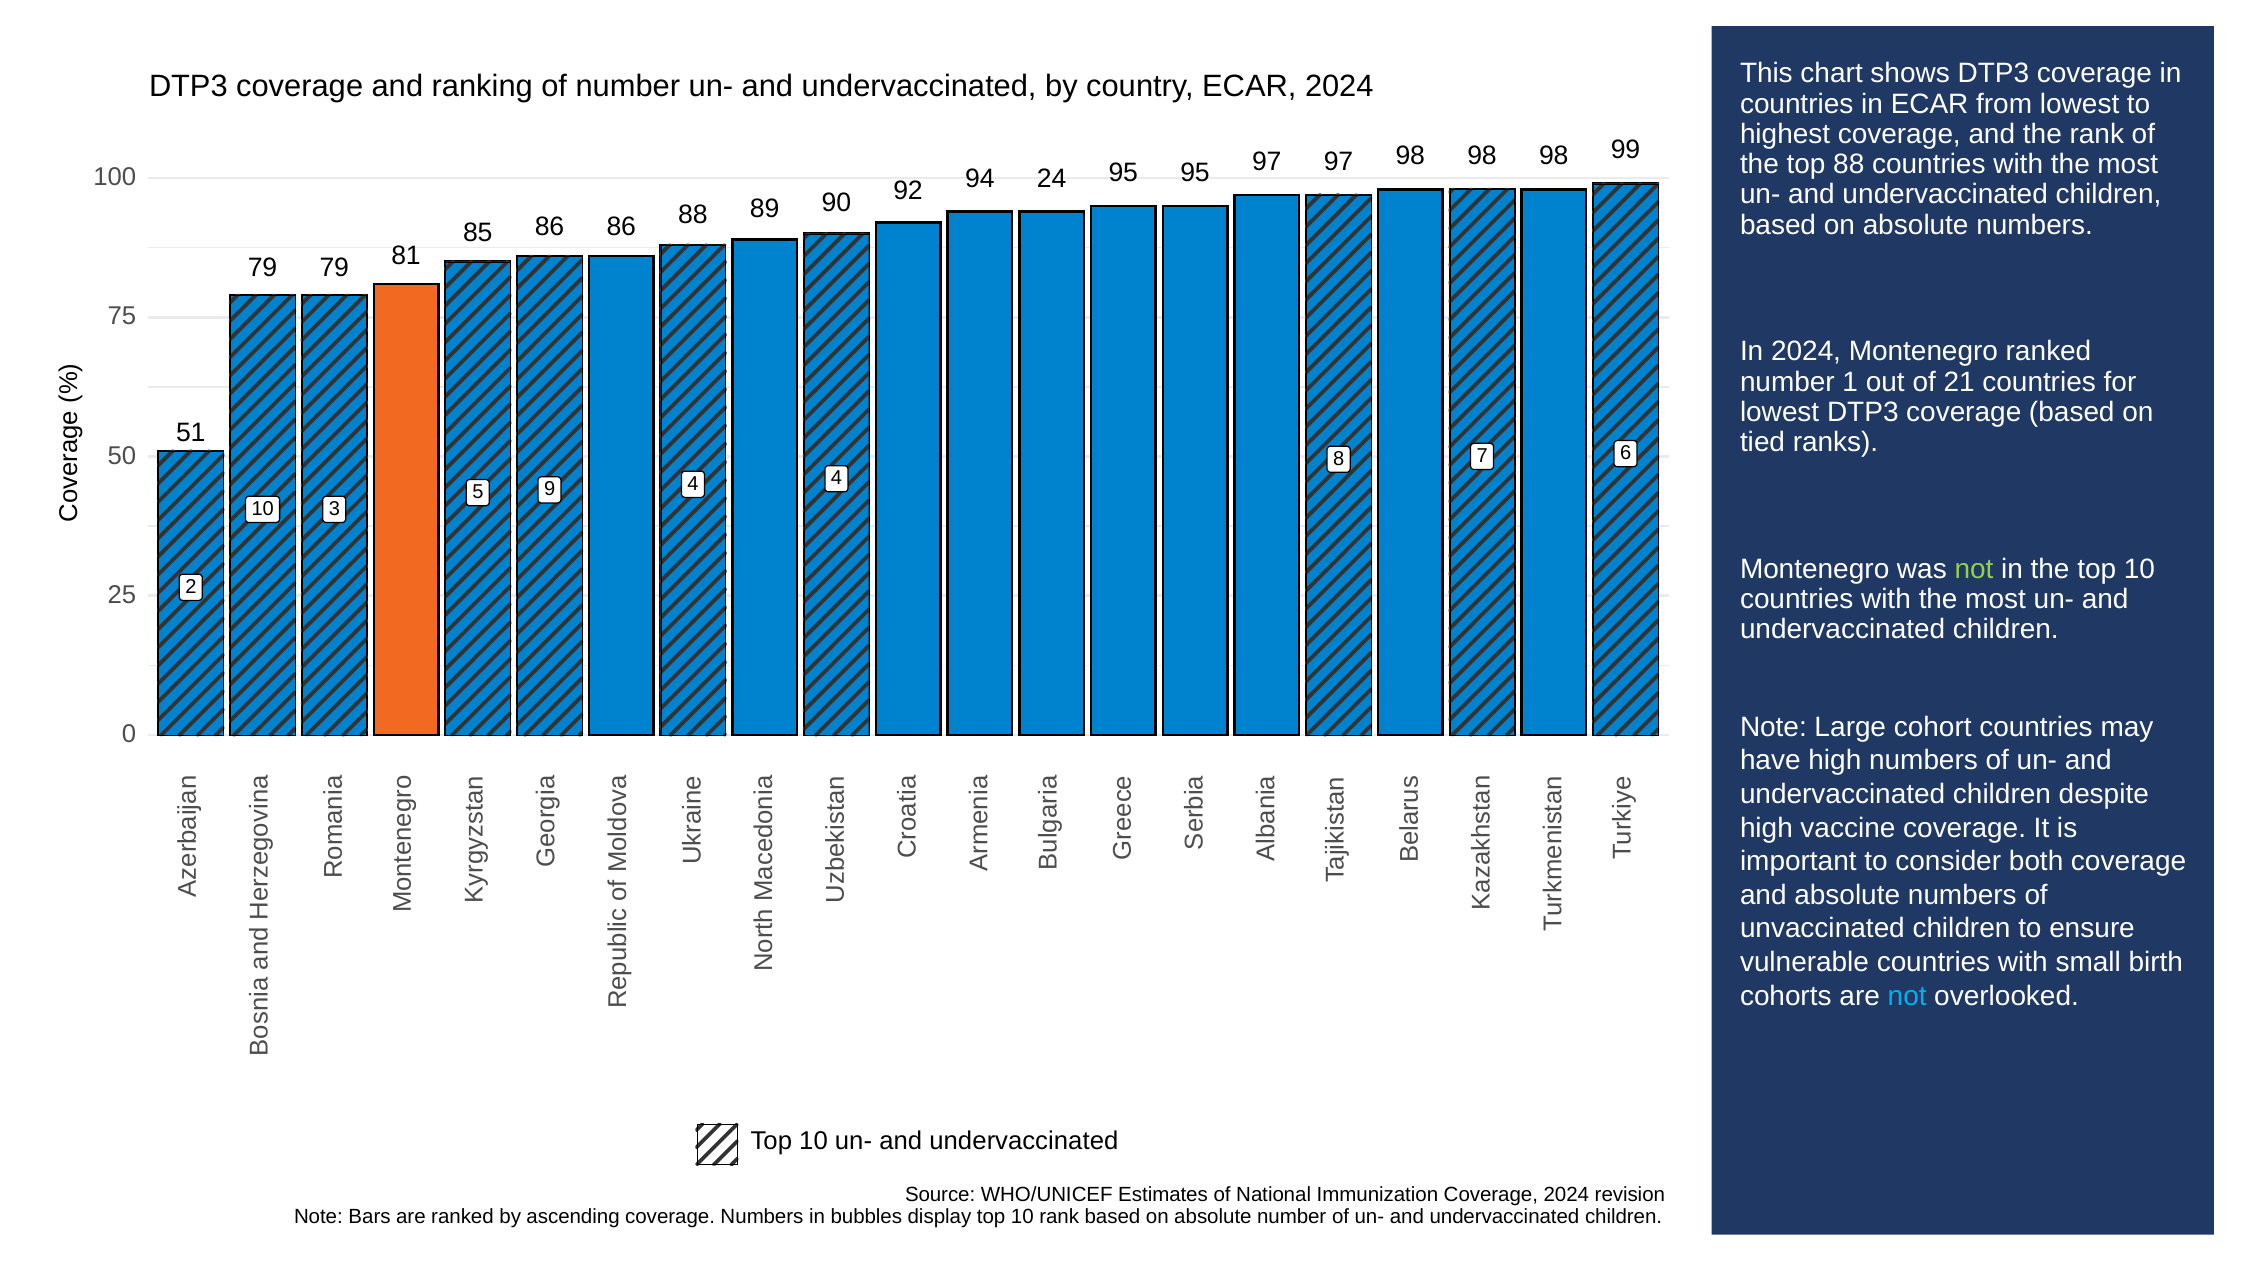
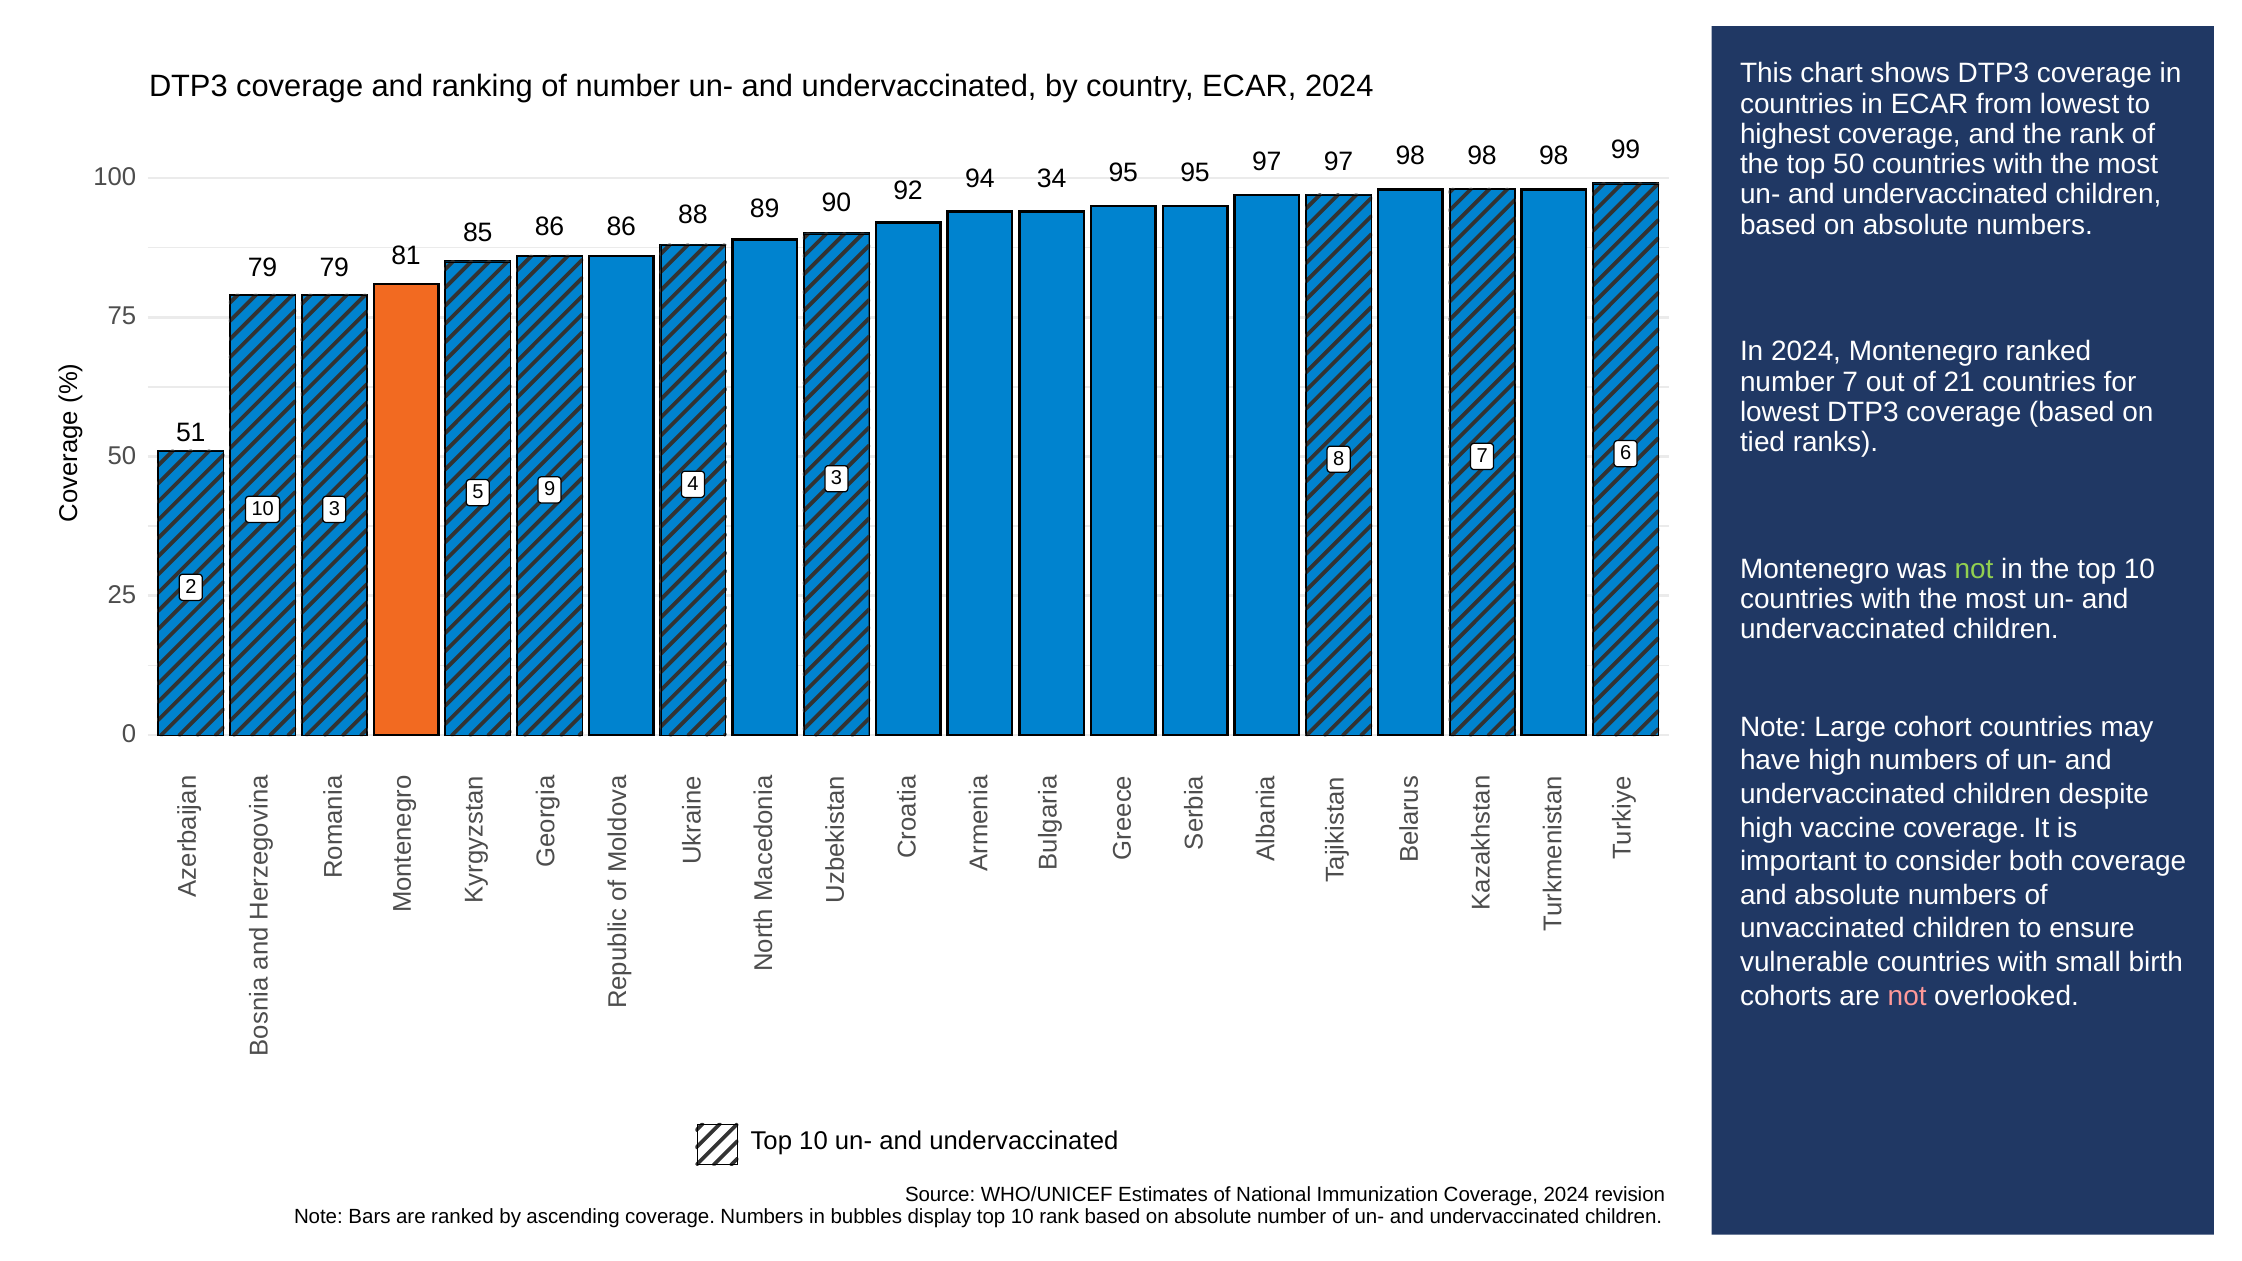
top 88: 88 -> 50 (1849, 164)
24: 24 -> 34 (1052, 179)
number 1: 1 -> 7 (1850, 382)
4 4: 4 -> 3 (837, 478)
not colour: light blue -> pink (1907, 996)
